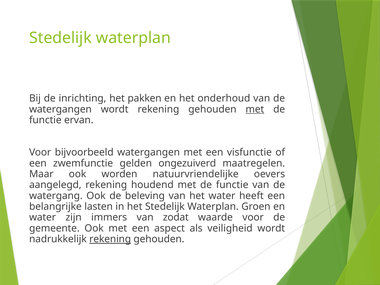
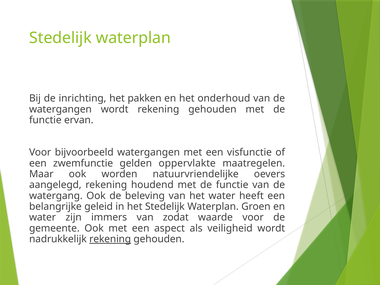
met underline: present -> none (255, 109)
ongezuiverd: ongezuiverd -> oppervlakte (187, 163)
lasten: lasten -> geleid (99, 207)
